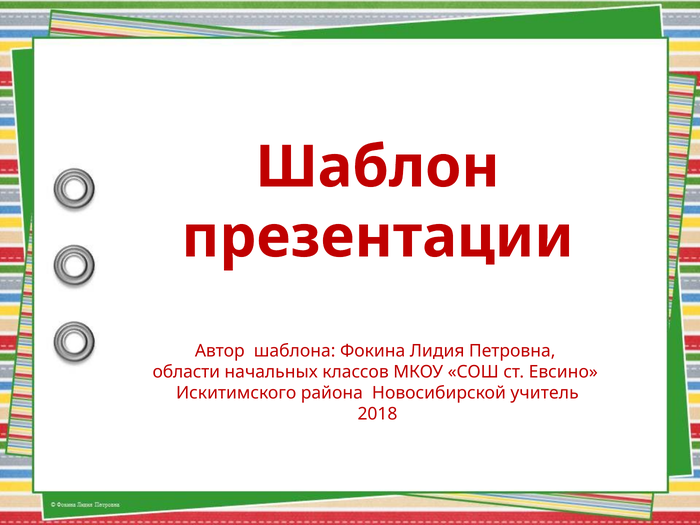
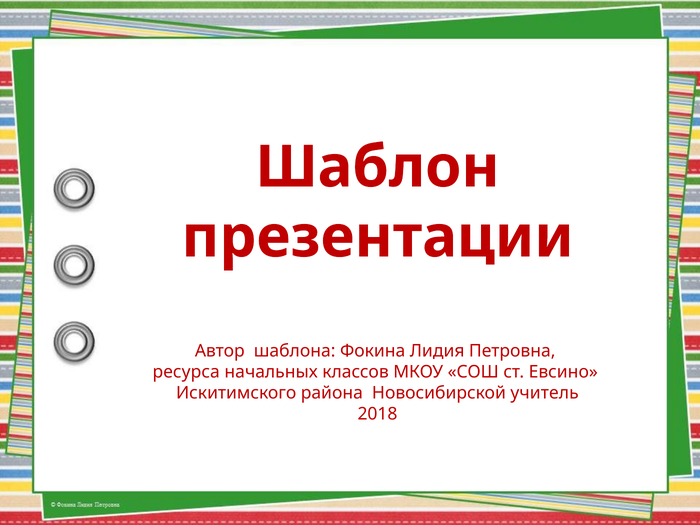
области: области -> ресурса (186, 372)
